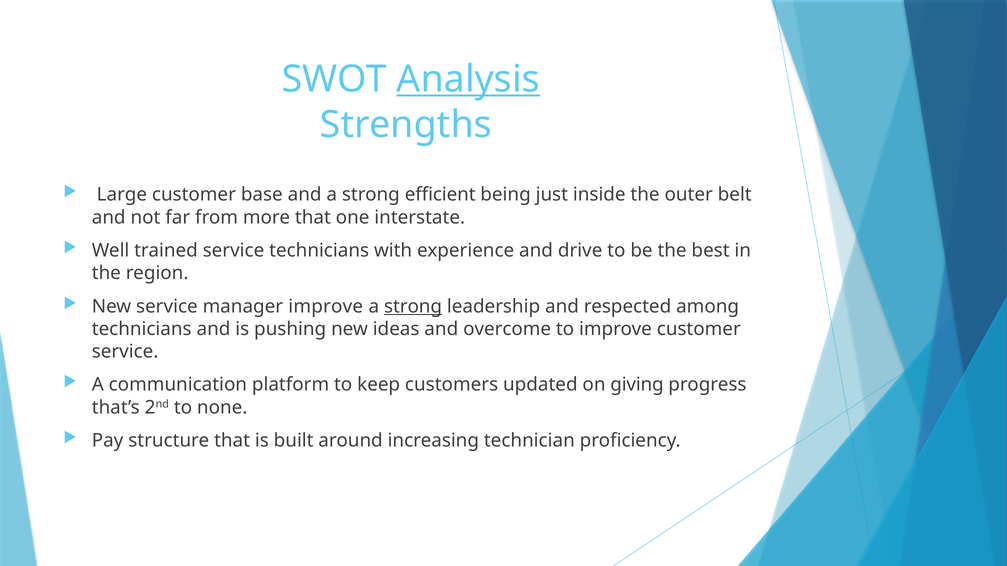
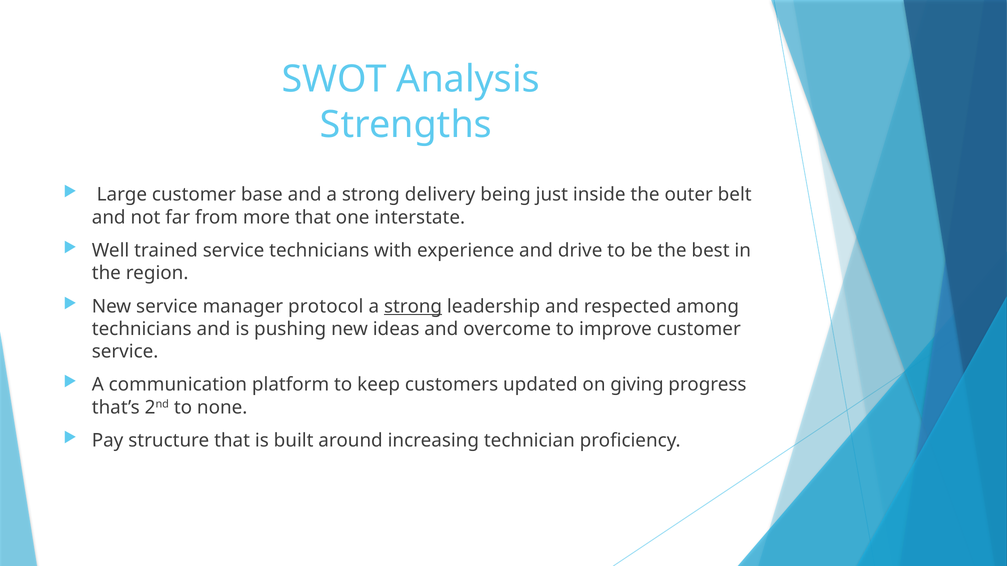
Analysis underline: present -> none (468, 79)
efficient: efficient -> delivery (440, 195)
manager improve: improve -> protocol (326, 307)
